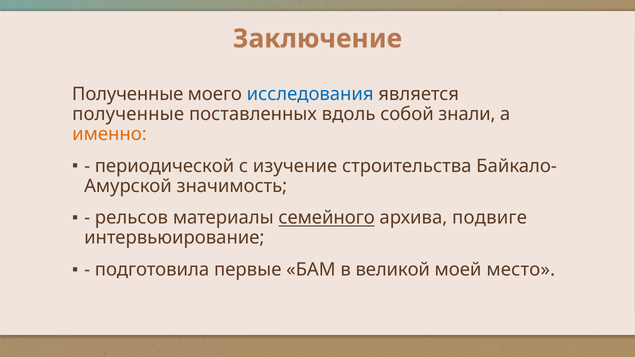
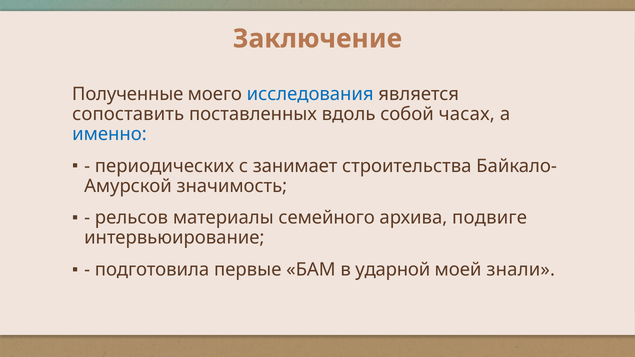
полученные: полученные -> сопоставить (128, 114)
знали: знали -> часах (467, 114)
именно colour: orange -> blue (109, 134)
периодической: периодической -> периодических (164, 166)
изучение: изучение -> занимает (295, 166)
семейного underline: present -> none (327, 218)
великой: великой -> ударной (393, 270)
место: место -> знали (521, 270)
